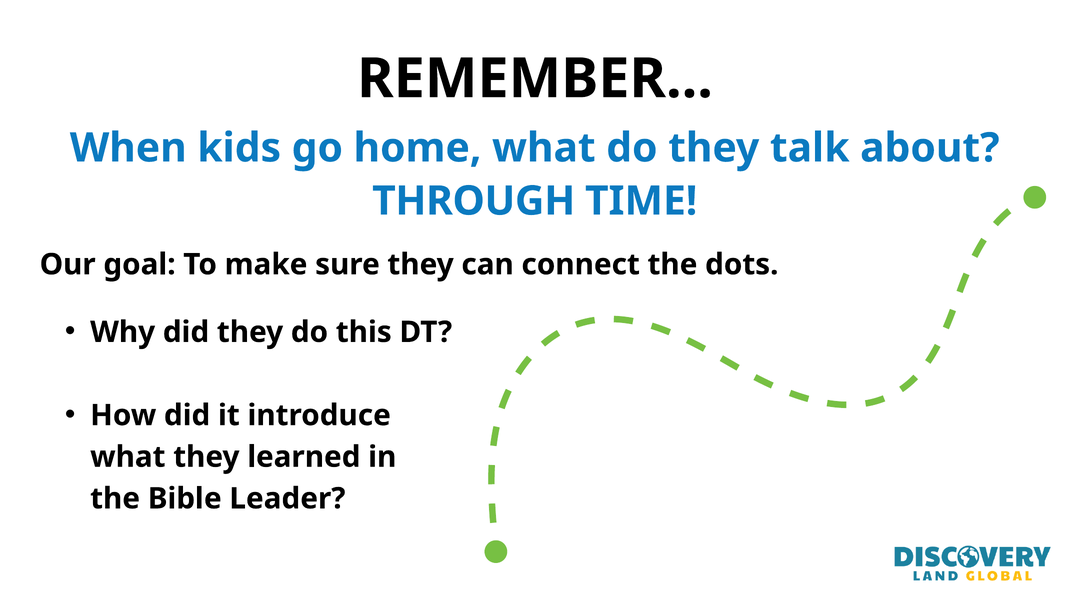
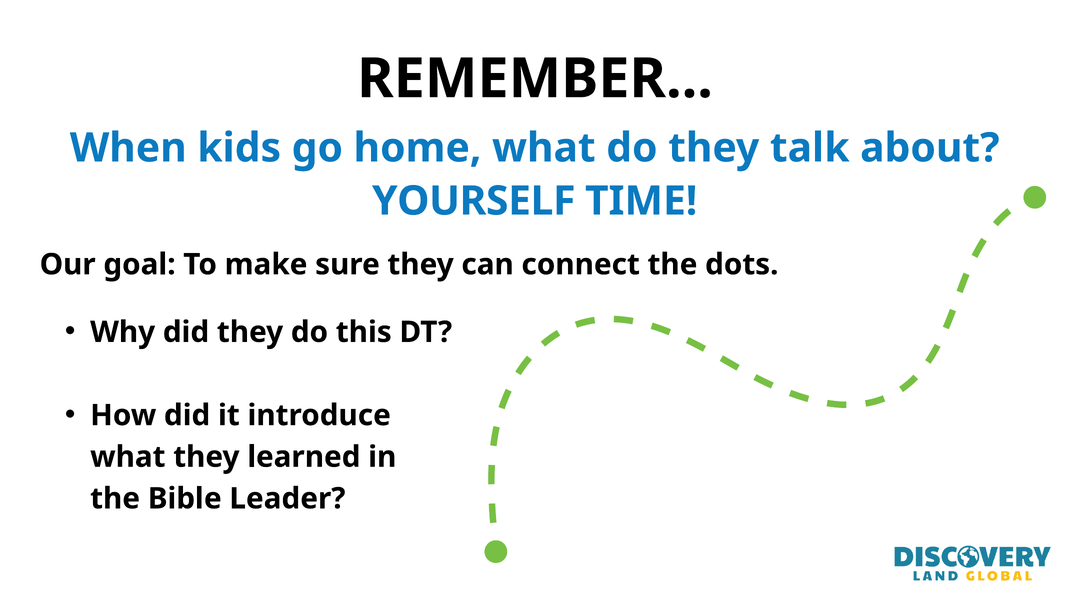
THROUGH: THROUGH -> YOURSELF (474, 201)
